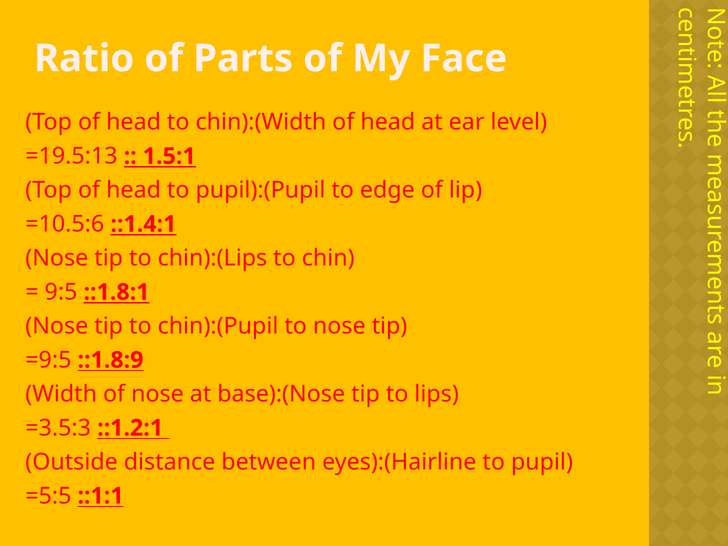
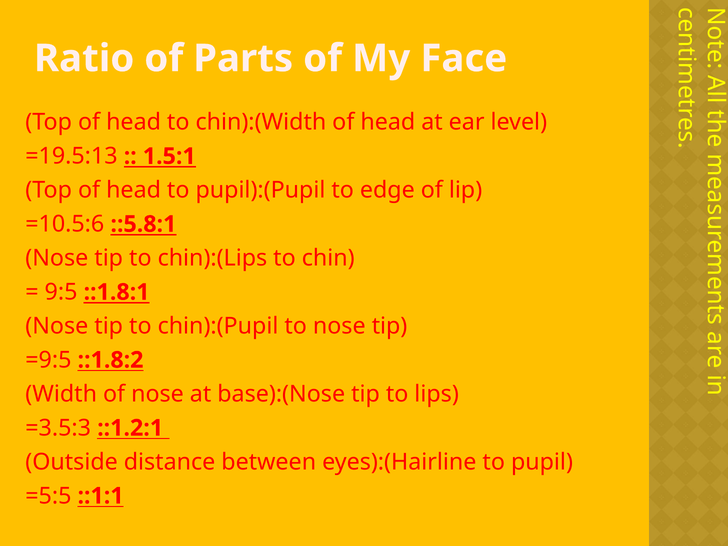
::1.4:1: ::1.4:1 -> ::5.8:1 (143, 224)
::1.8:9: ::1.8:9 -> ::1.8:2 (111, 360)
